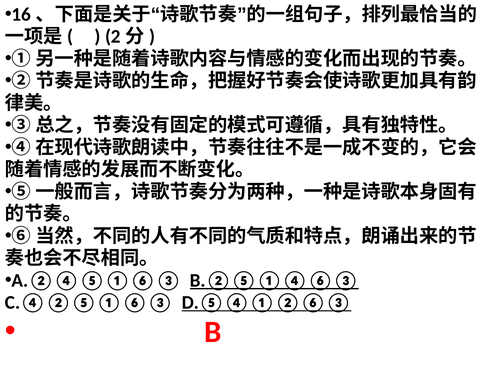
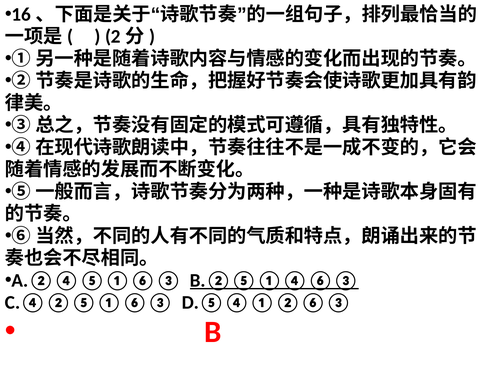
D.⑤④①②⑥③ underline: present -> none (267, 302)
